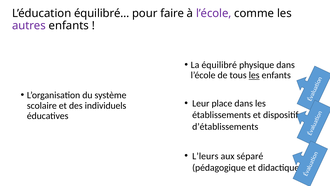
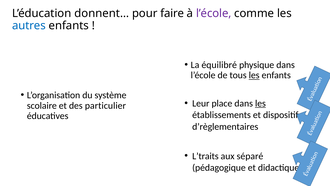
équilibré…: équilibré… -> donnent… (102, 13)
autres colour: purple -> blue (29, 26)
les underline: none -> present (260, 103)
individuels: individuels -> particulier (105, 105)
d’établissements: d’établissements -> d’règlementaires (225, 126)
L’leurs: L’leurs -> L’traits (205, 156)
